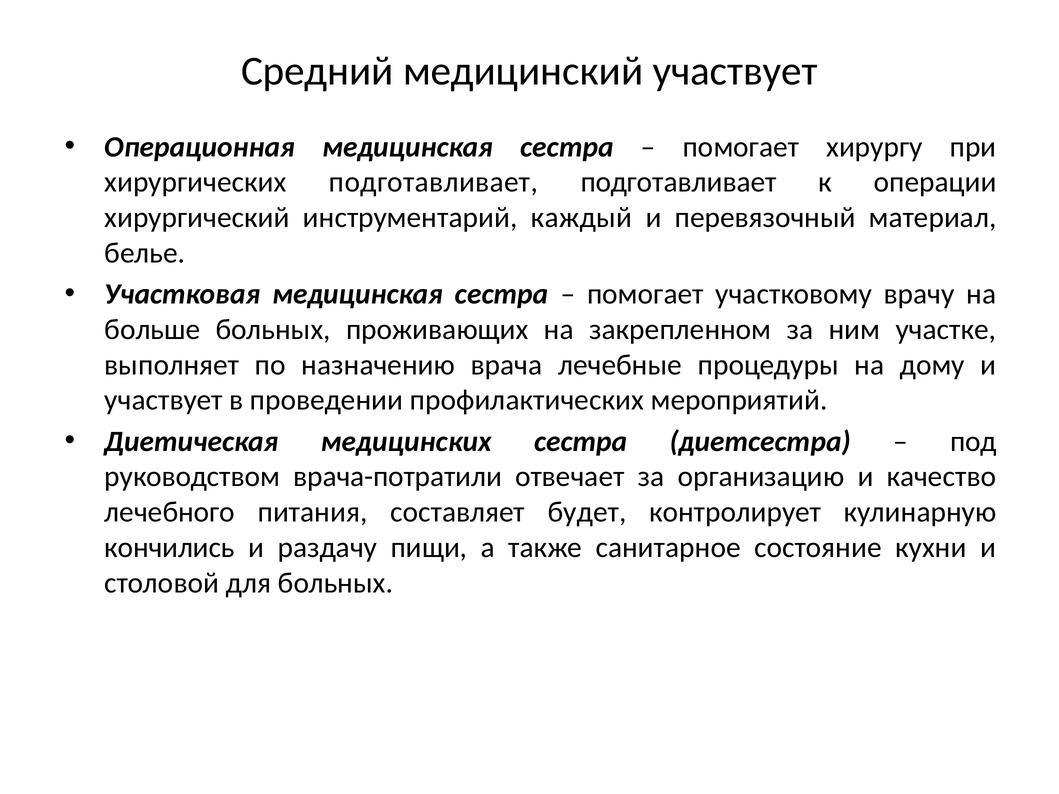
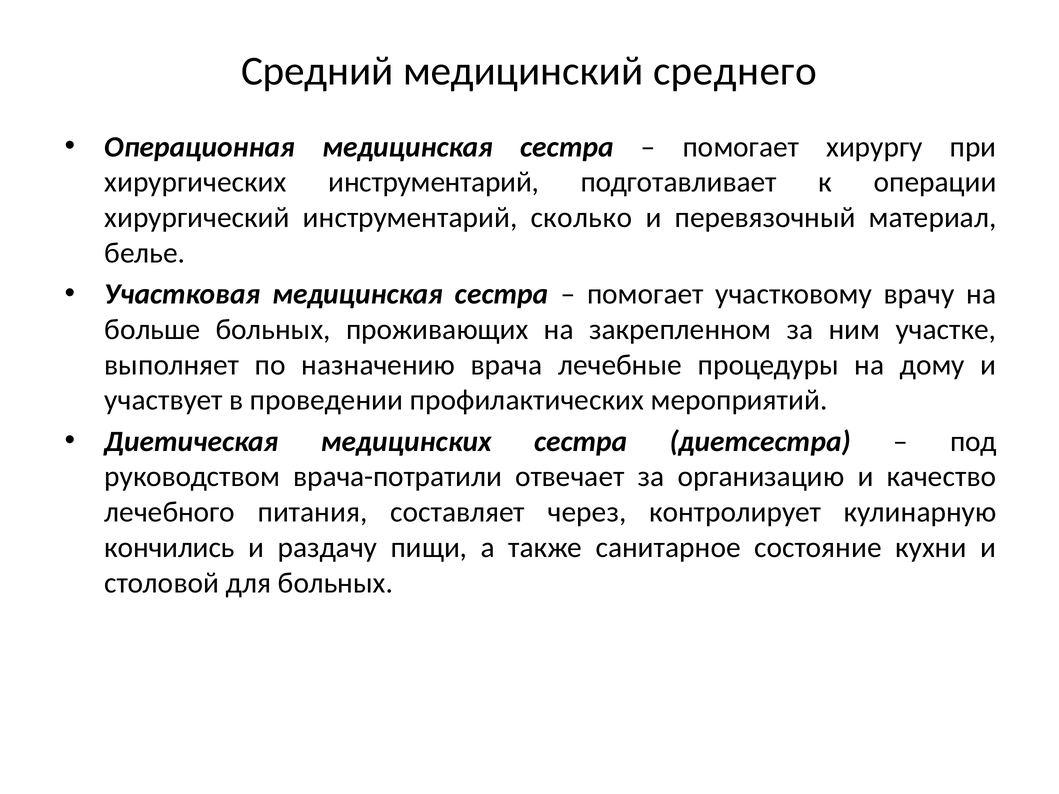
медицинский участвует: участвует -> среднего (735, 71)
хирургических подготавливает: подготавливает -> инструментарий (434, 182)
каждый: каждый -> сколько (581, 218)
будет: будет -> через (587, 512)
